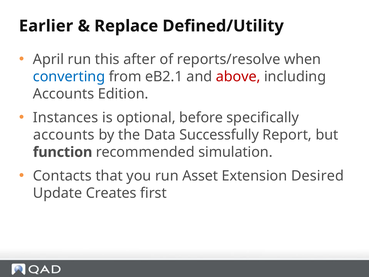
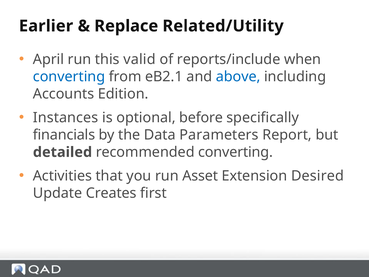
Defined/Utility: Defined/Utility -> Related/Utility (223, 26)
after: after -> valid (140, 59)
reports/resolve: reports/resolve -> reports/include (229, 59)
above colour: red -> blue (238, 77)
accounts: accounts -> financials (64, 135)
Successfully: Successfully -> Parameters (219, 135)
function: function -> detailed (63, 152)
recommended simulation: simulation -> converting (236, 152)
Contacts: Contacts -> Activities (62, 176)
